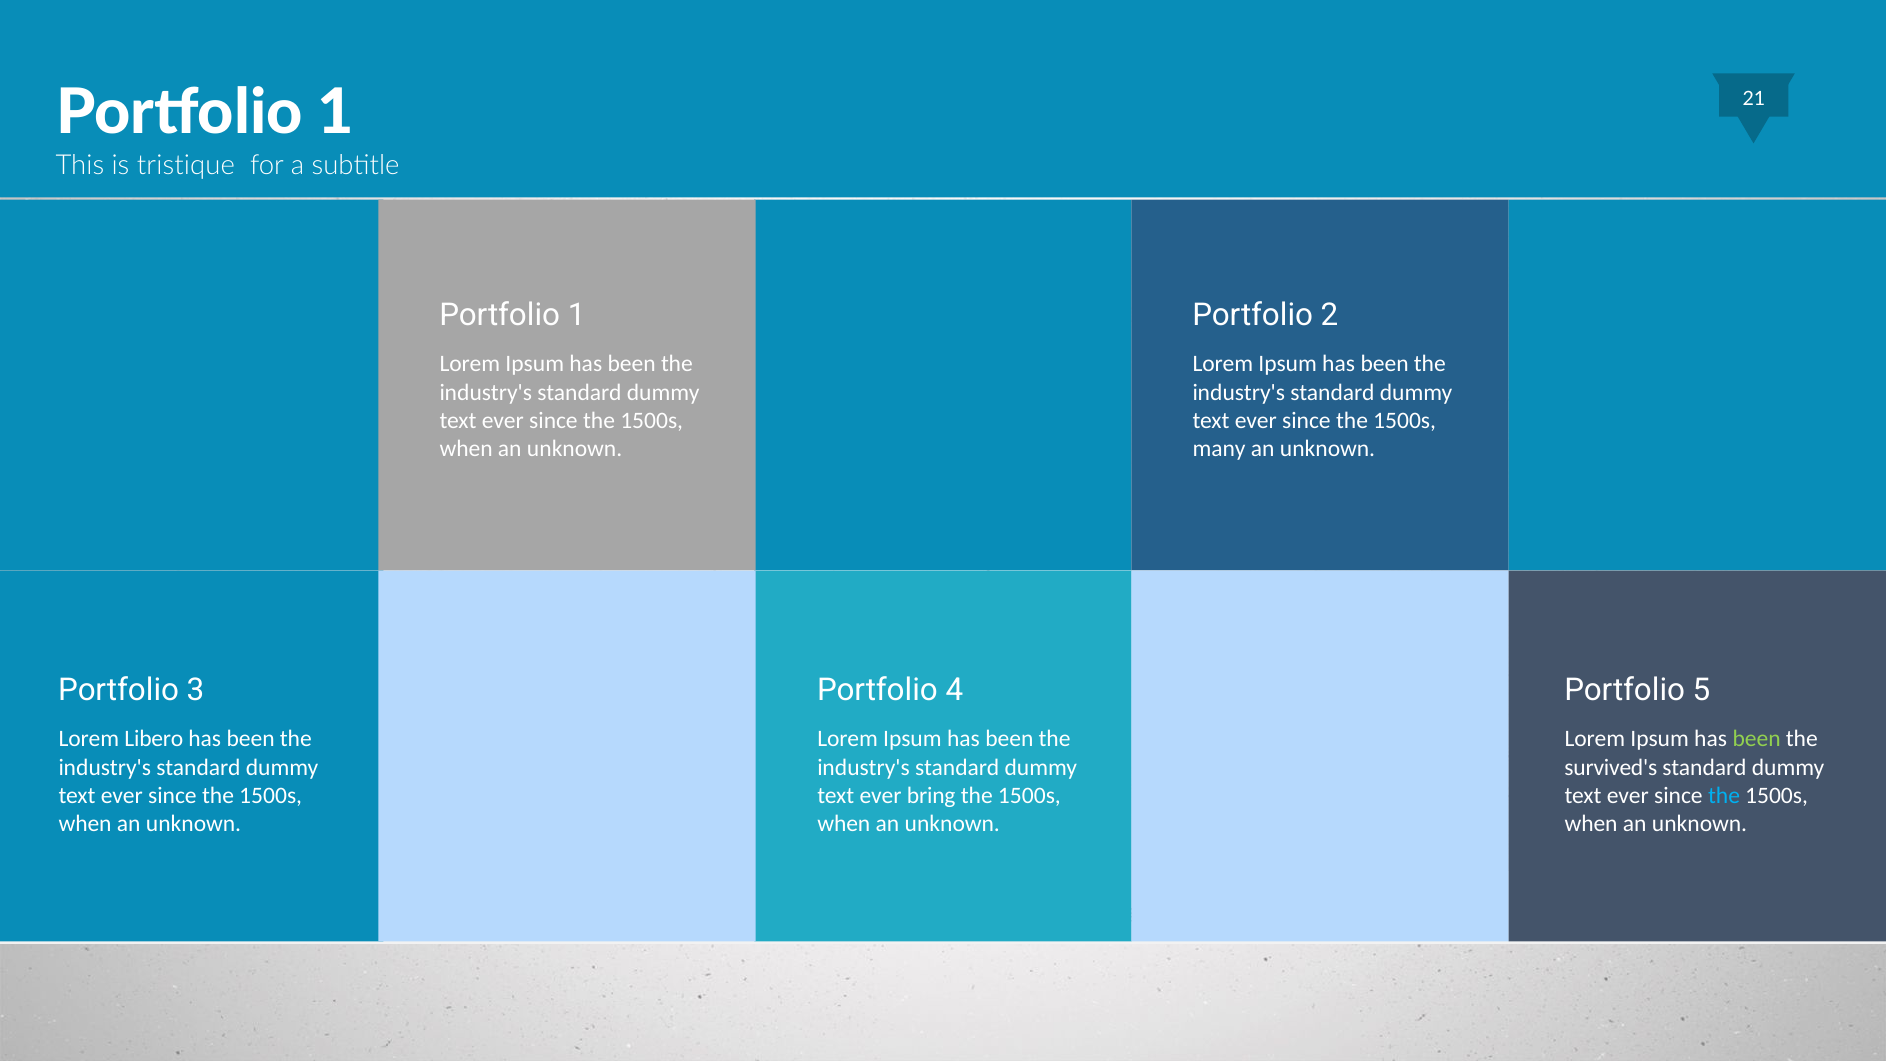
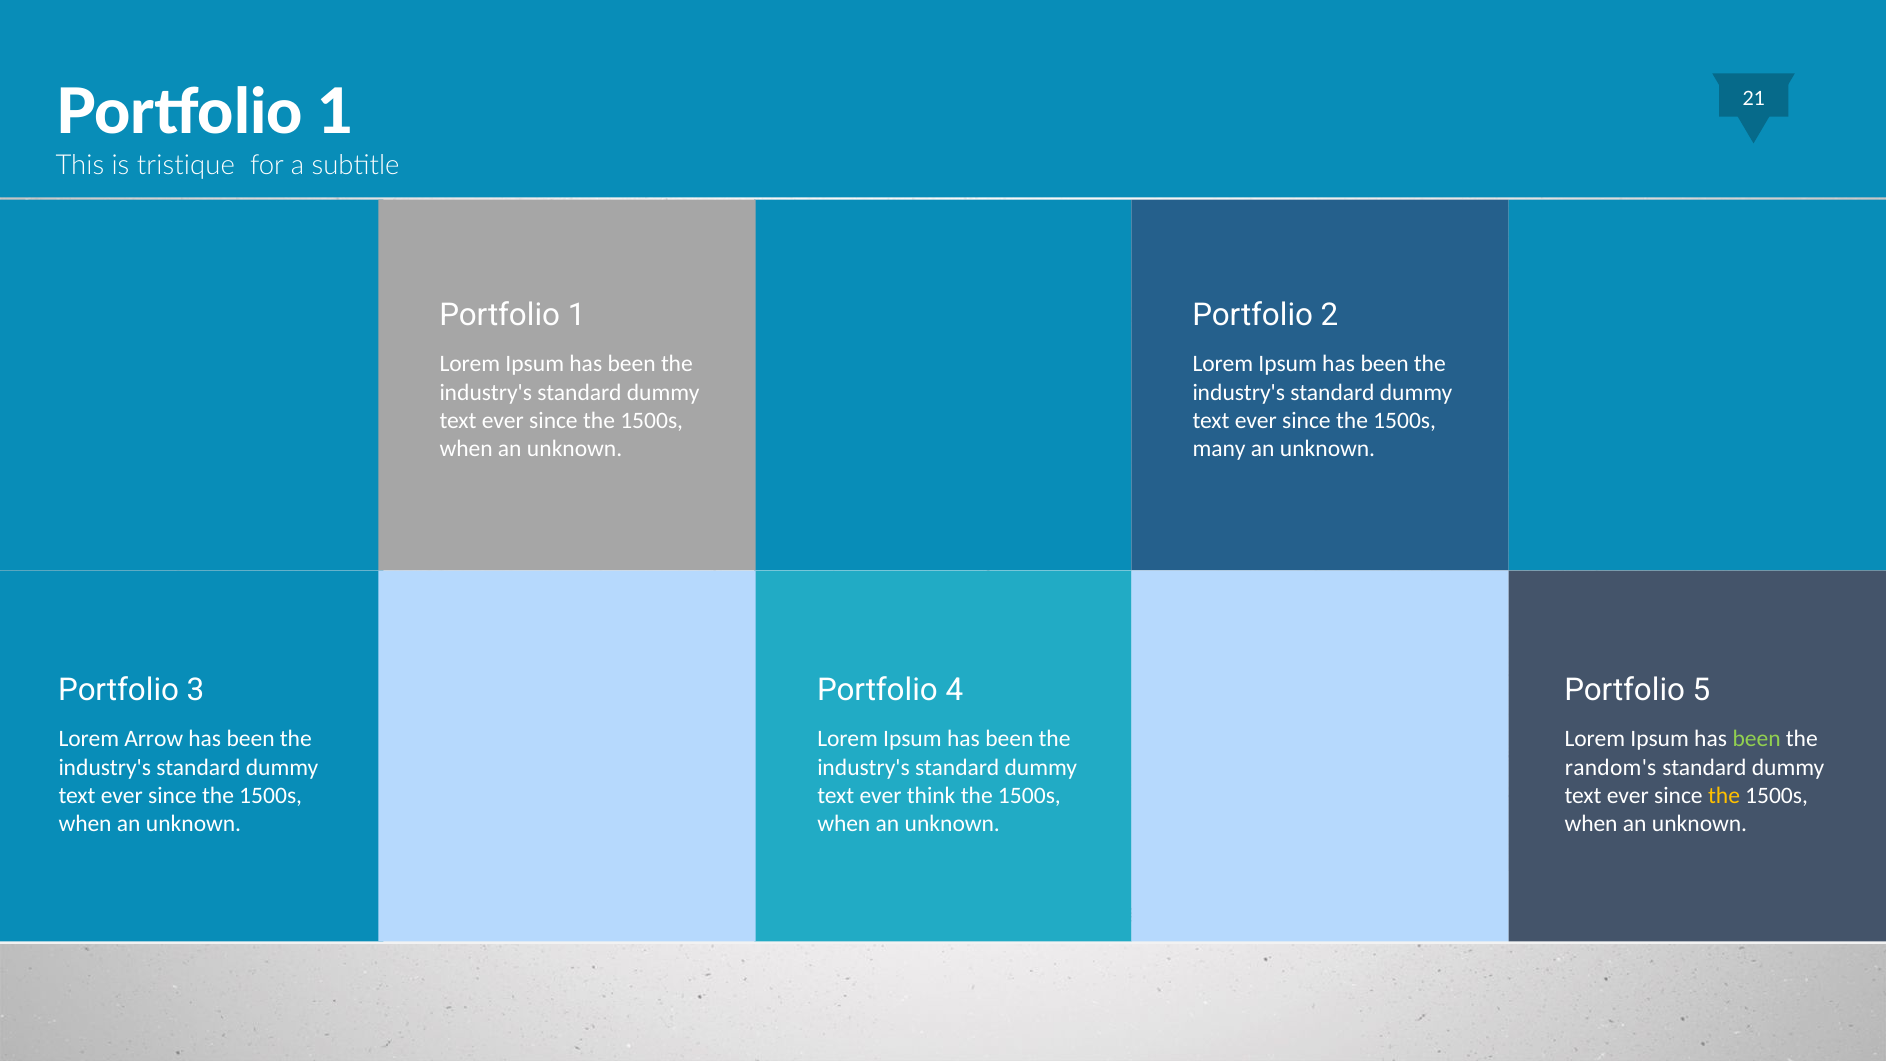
Libero: Libero -> Arrow (154, 739)
survived's: survived's -> random's (1611, 767)
bring: bring -> think (931, 796)
the colour: light blue -> yellow (1724, 796)
